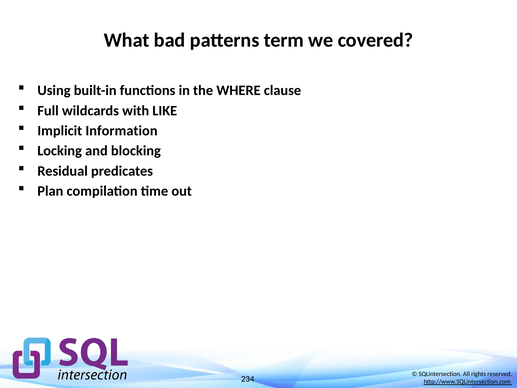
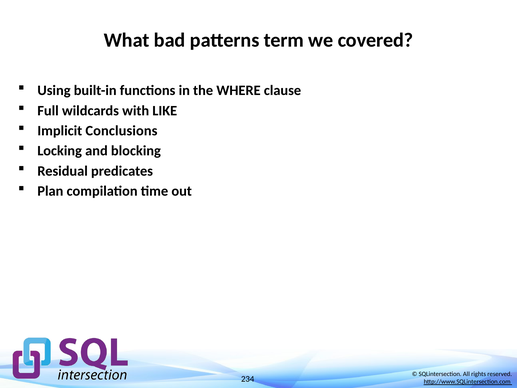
Information: Information -> Conclusions (121, 131)
